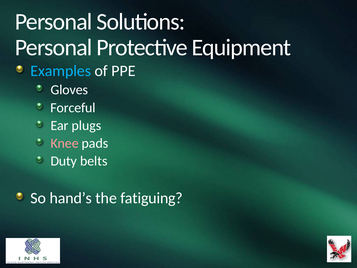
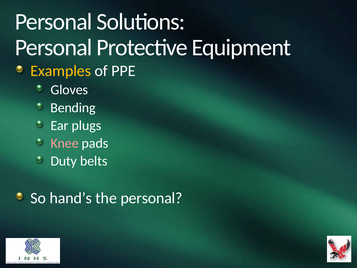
Examples colour: light blue -> yellow (61, 71)
Forceful: Forceful -> Bending (73, 108)
the fatiguing: fatiguing -> personal (152, 198)
